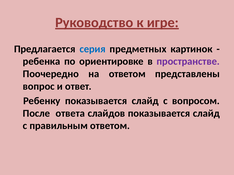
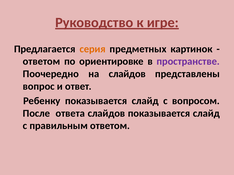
серия colour: blue -> orange (93, 49)
ребенка: ребенка -> ответом (41, 62)
на ответом: ответом -> слайдов (127, 74)
